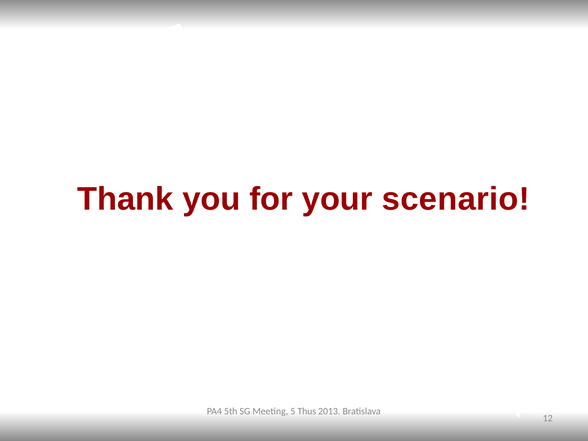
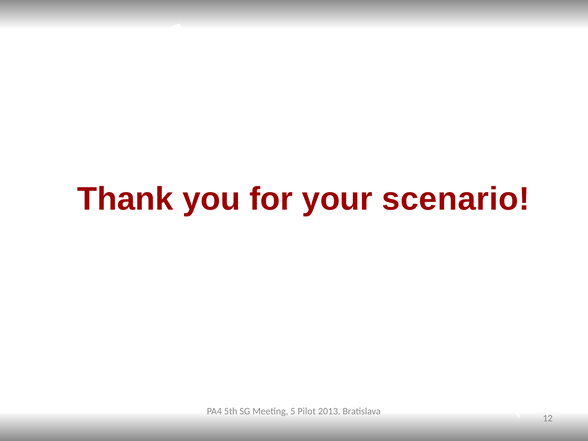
Thus: Thus -> Pilot (307, 411)
